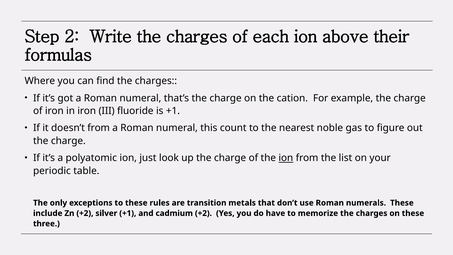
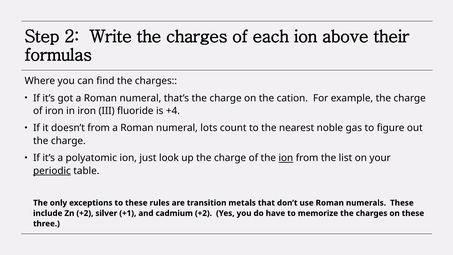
is +1: +1 -> +4 (173, 111)
this: this -> lots (209, 128)
periodic underline: none -> present (52, 171)
